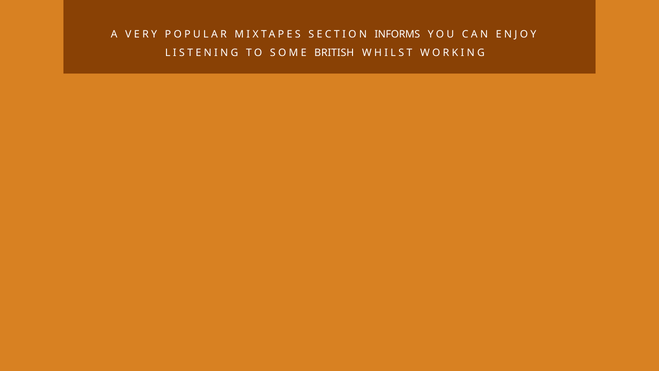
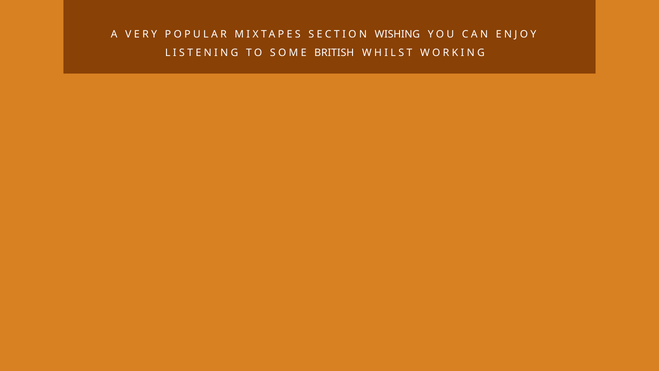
INFORMS: INFORMS -> WISHING (397, 34)
